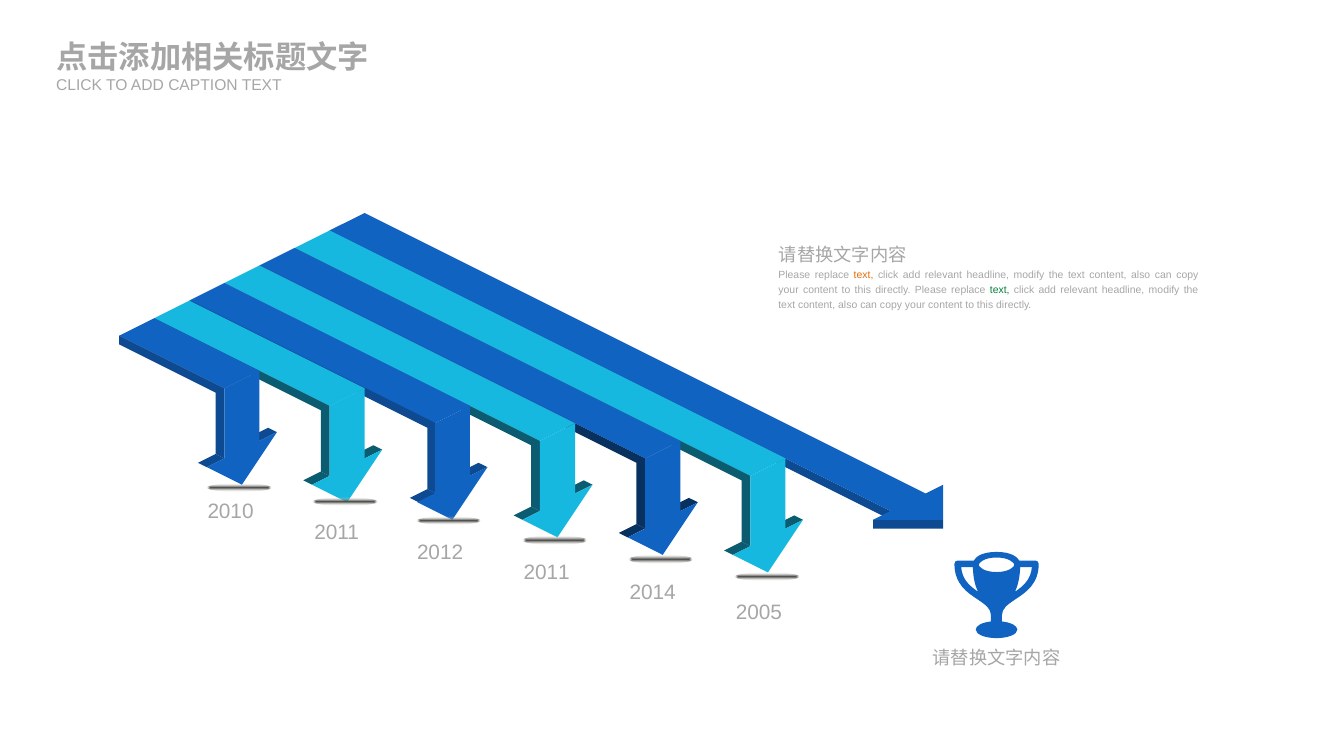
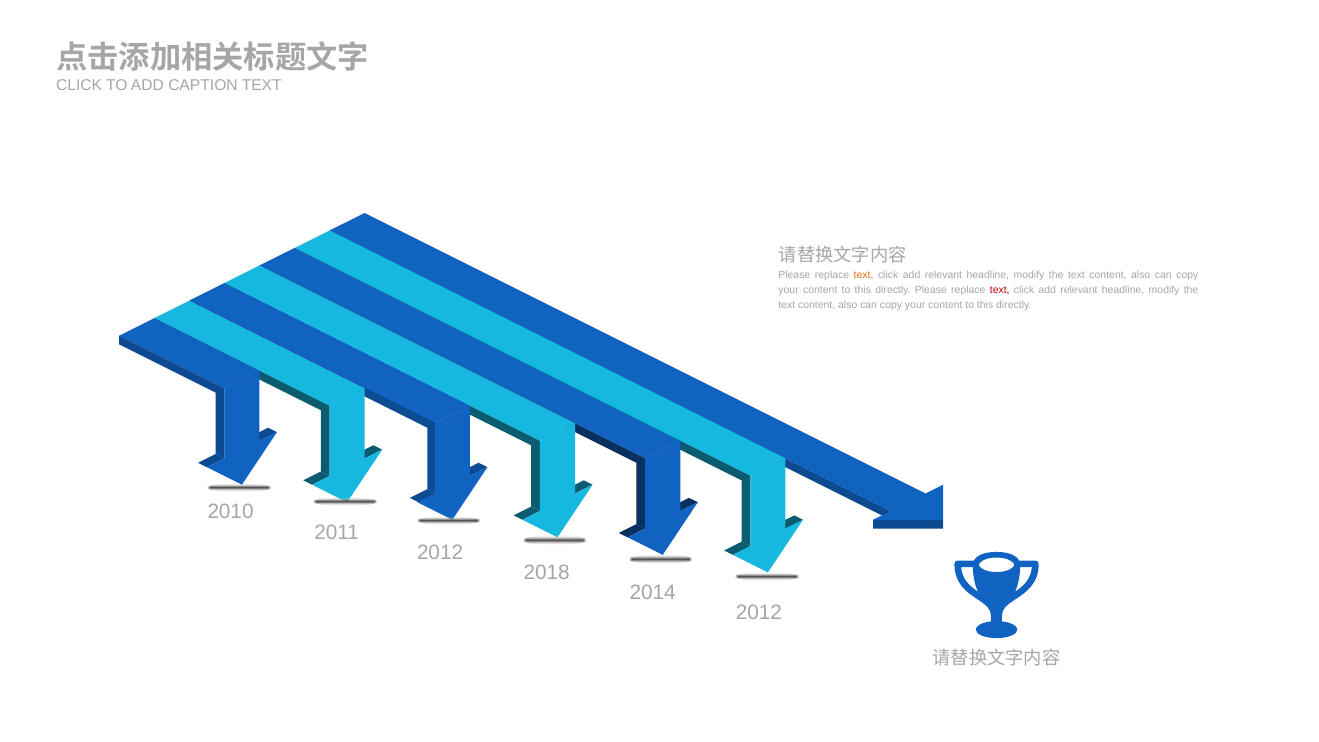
text colour: green -> red (1000, 290)
2011: 2011 -> 2018 (547, 572)
2005: 2005 -> 2012 (759, 613)
